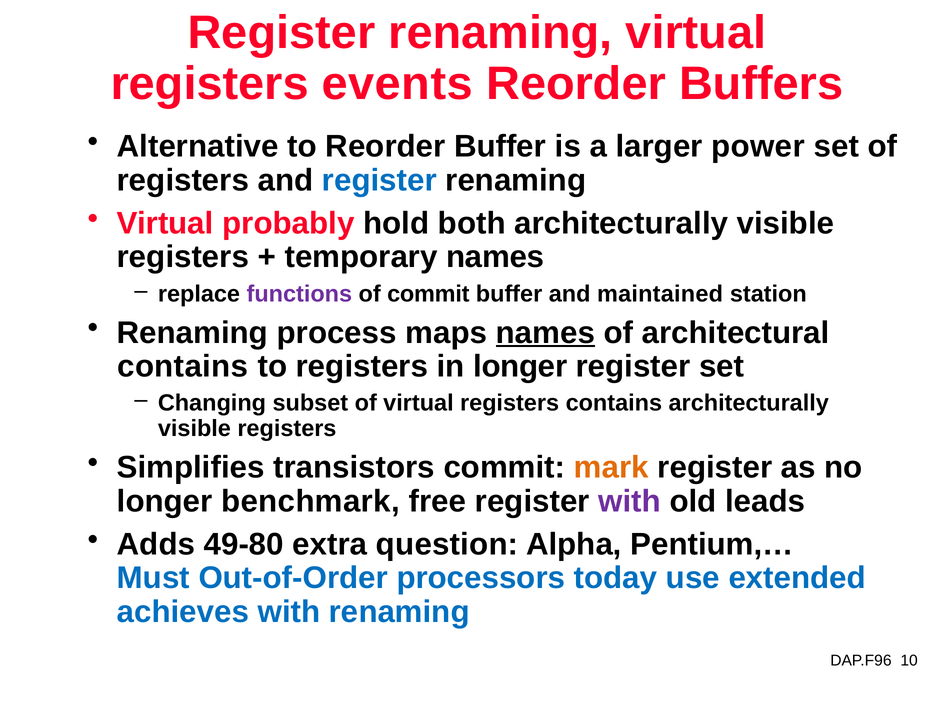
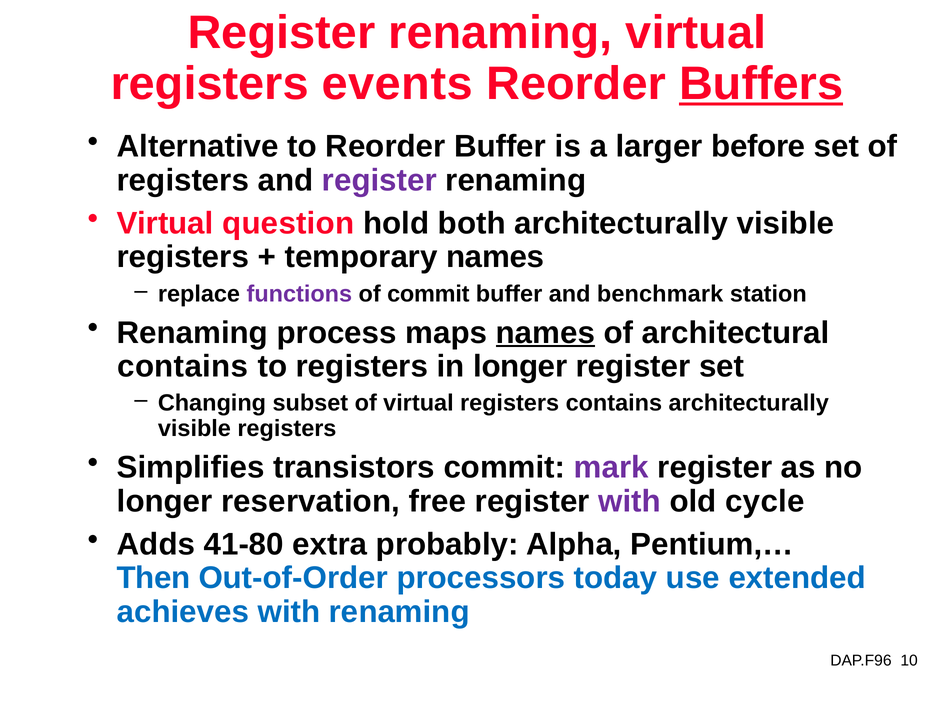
Buffers underline: none -> present (761, 84)
power: power -> before (758, 146)
register colour: blue -> purple (379, 180)
probably: probably -> question (288, 223)
maintained: maintained -> benchmark (660, 294)
mark colour: orange -> purple (611, 468)
benchmark: benchmark -> reservation (311, 501)
leads: leads -> cycle (765, 501)
49-80: 49-80 -> 41-80 (244, 545)
question: question -> probably (447, 545)
Must: Must -> Then (154, 578)
